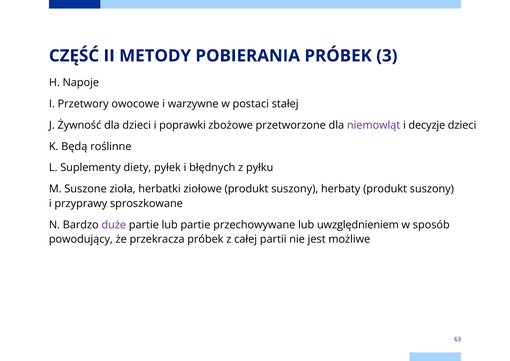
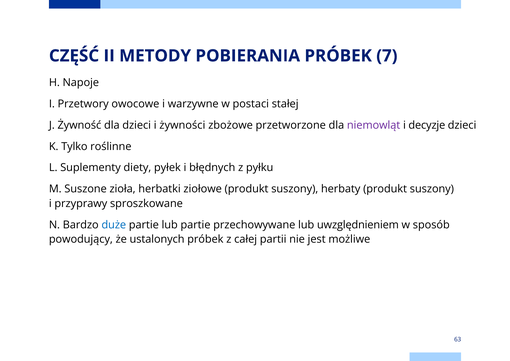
3: 3 -> 7 (387, 56)
poprawki: poprawki -> żywności (182, 125)
Będą: Będą -> Tylko (74, 146)
duże colour: purple -> blue (114, 224)
przekracza: przekracza -> ustalonych (157, 239)
